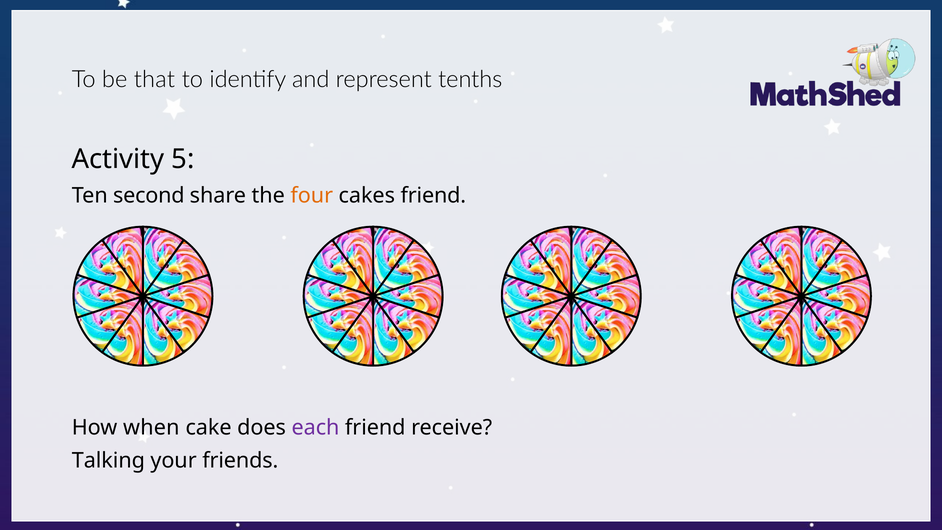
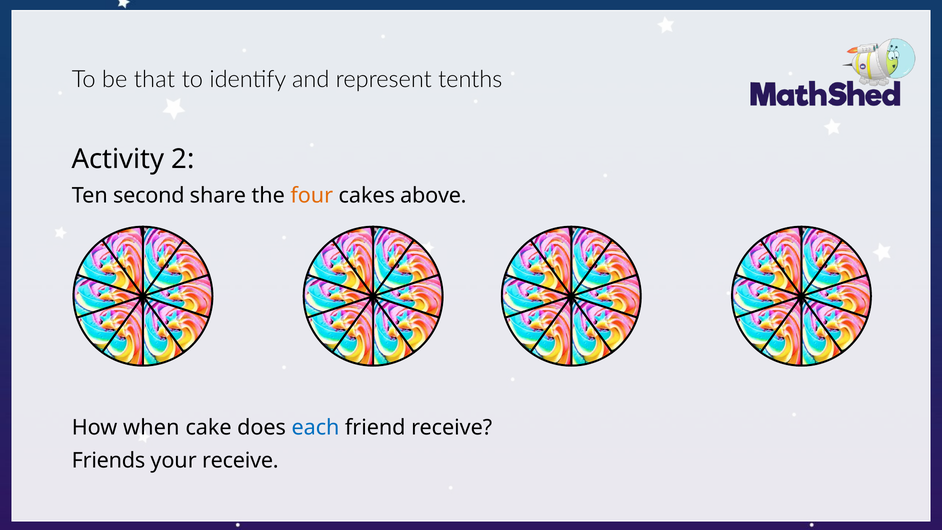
5: 5 -> 2 (183, 159)
cakes friend: friend -> above (433, 196)
each colour: purple -> blue (315, 427)
Talking: Talking -> Friends (108, 460)
your friends: friends -> receive (240, 460)
